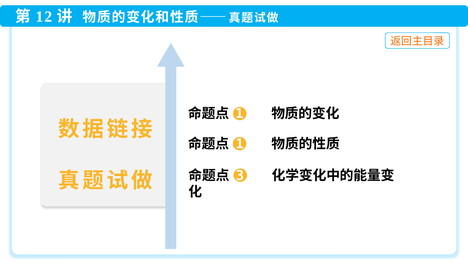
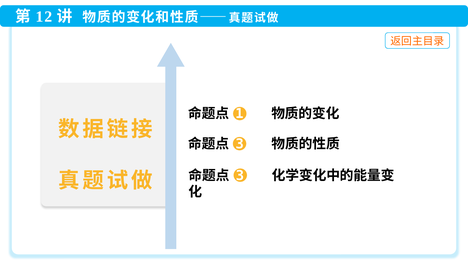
1: 1 -> 3 (240, 144)
